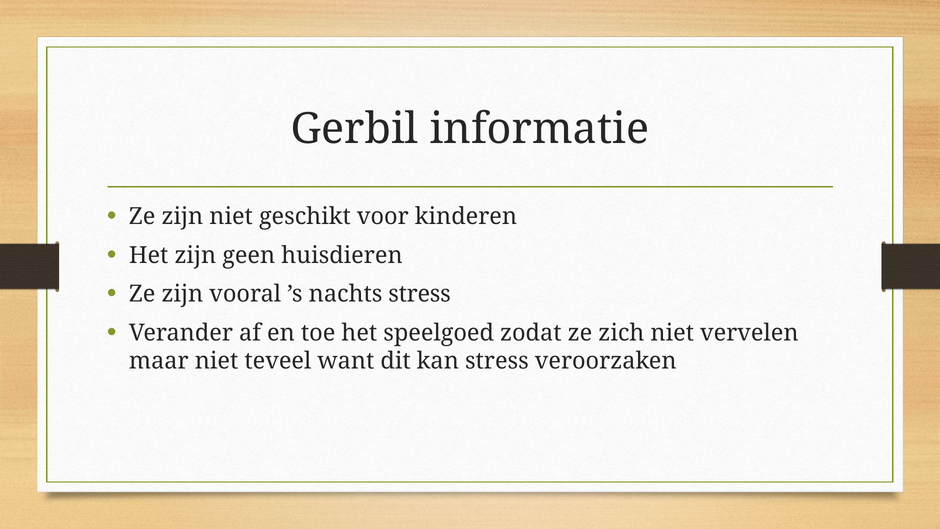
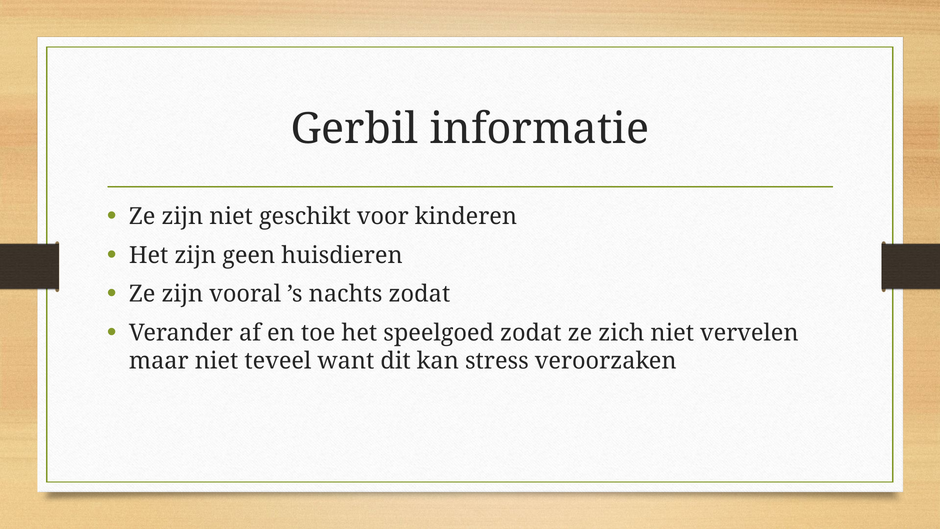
nachts stress: stress -> zodat (419, 294)
